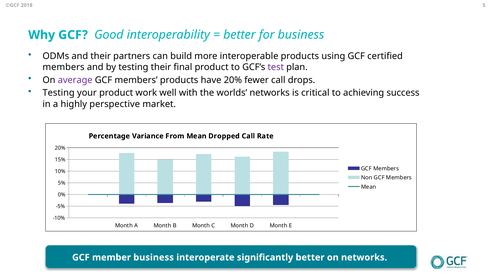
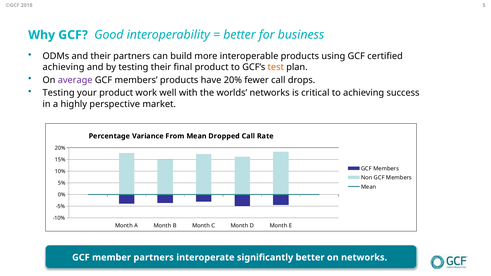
members: members -> achieving (64, 67)
test colour: purple -> orange (276, 67)
member business: business -> partners (154, 258)
